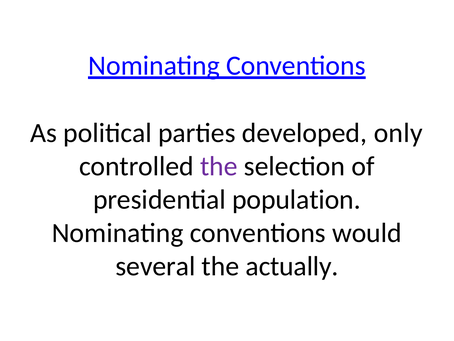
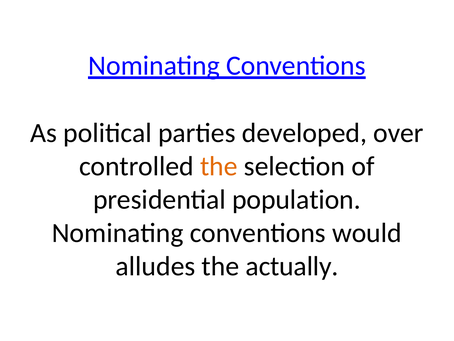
only: only -> over (398, 133)
the colour: purple -> orange (219, 166)
several: several -> alludes (155, 266)
